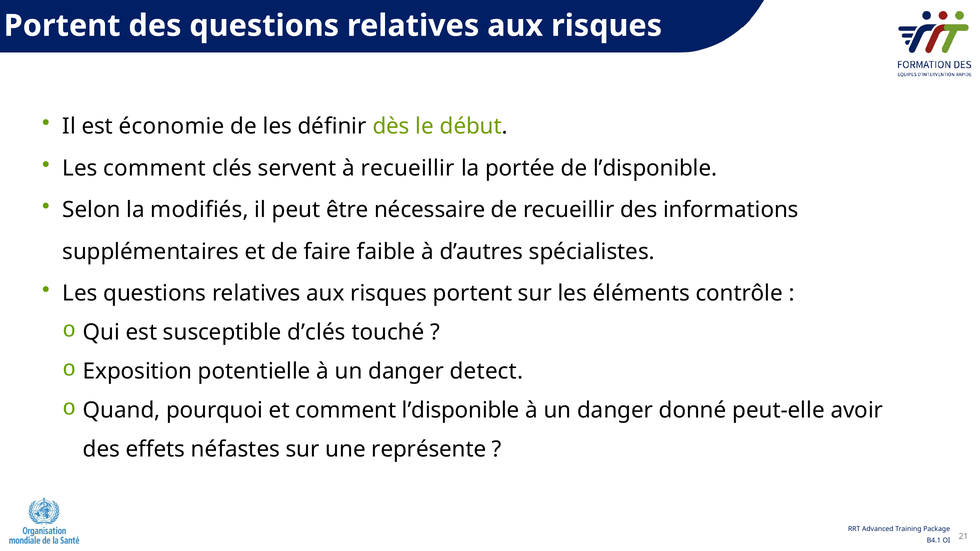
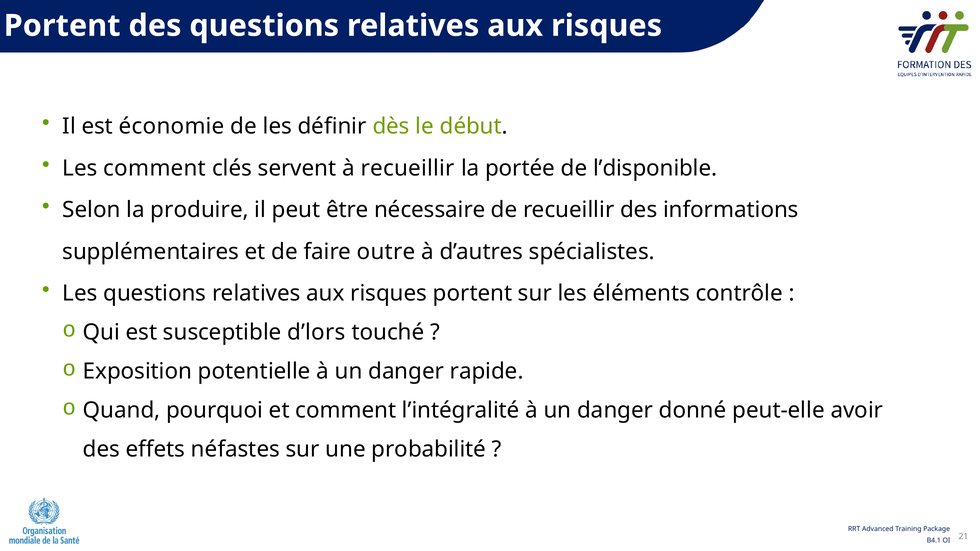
modifiés: modifiés -> produire (200, 210)
faible: faible -> outre (386, 252)
d’clés: d’clés -> d’lors (316, 332)
detect: detect -> rapide (487, 371)
comment l’disponible: l’disponible -> l’intégralité (461, 410)
représente: représente -> probabilité (429, 449)
